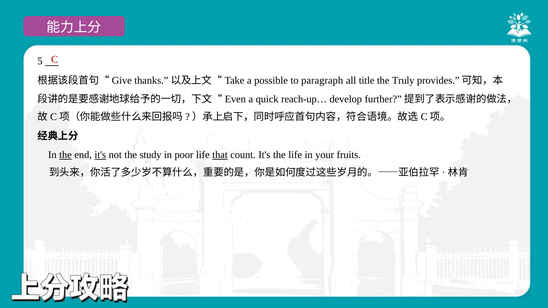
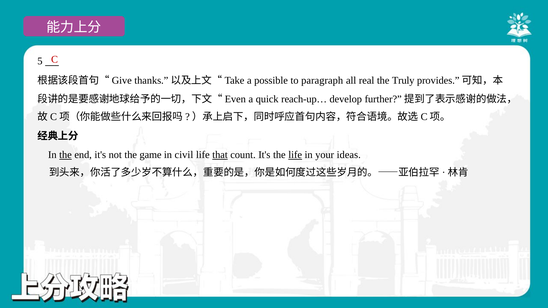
title: title -> real (367, 80)
it's underline: present -> none (100, 155)
study: study -> game (151, 155)
poor: poor -> civil (184, 155)
life underline: none -> present (295, 155)
fruits: fruits -> ideas (349, 155)
